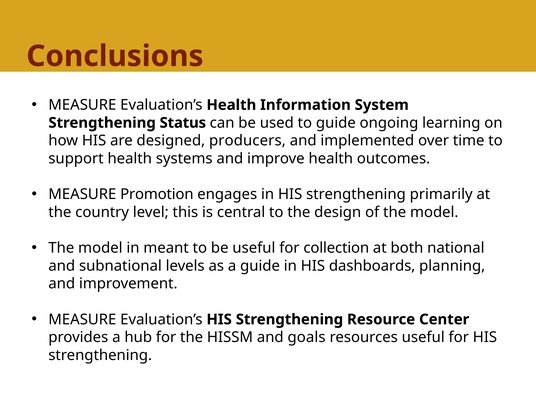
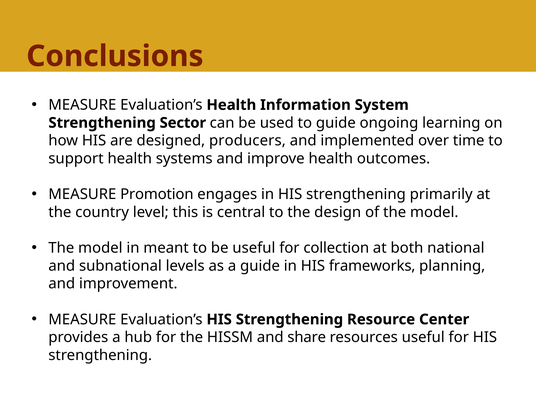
Status: Status -> Sector (183, 123)
dashboards: dashboards -> frameworks (372, 266)
goals: goals -> share (307, 337)
